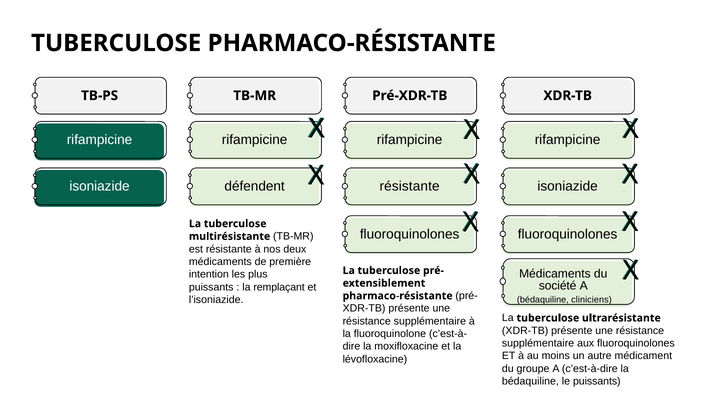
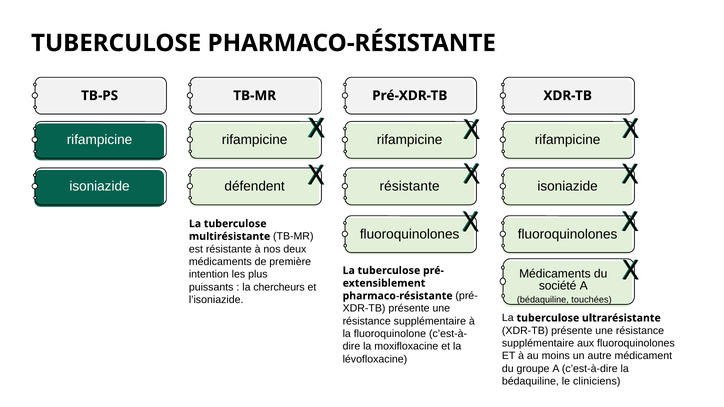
remplaçant: remplaçant -> chercheurs (279, 287)
cliniciens: cliniciens -> touchées (592, 300)
le puissants: puissants -> cliniciens (597, 382)
